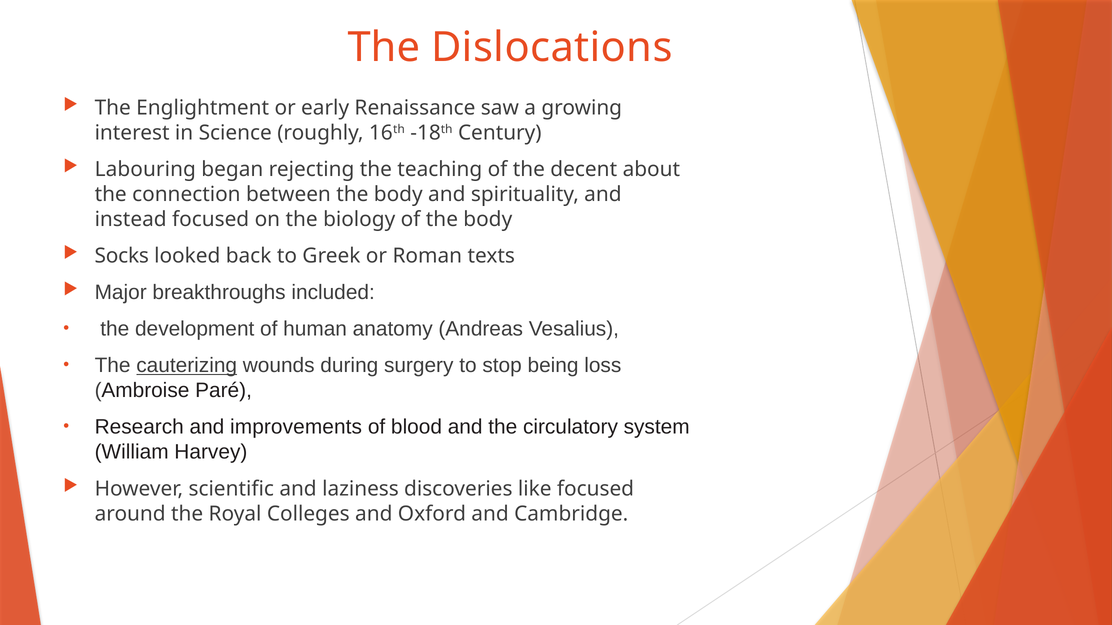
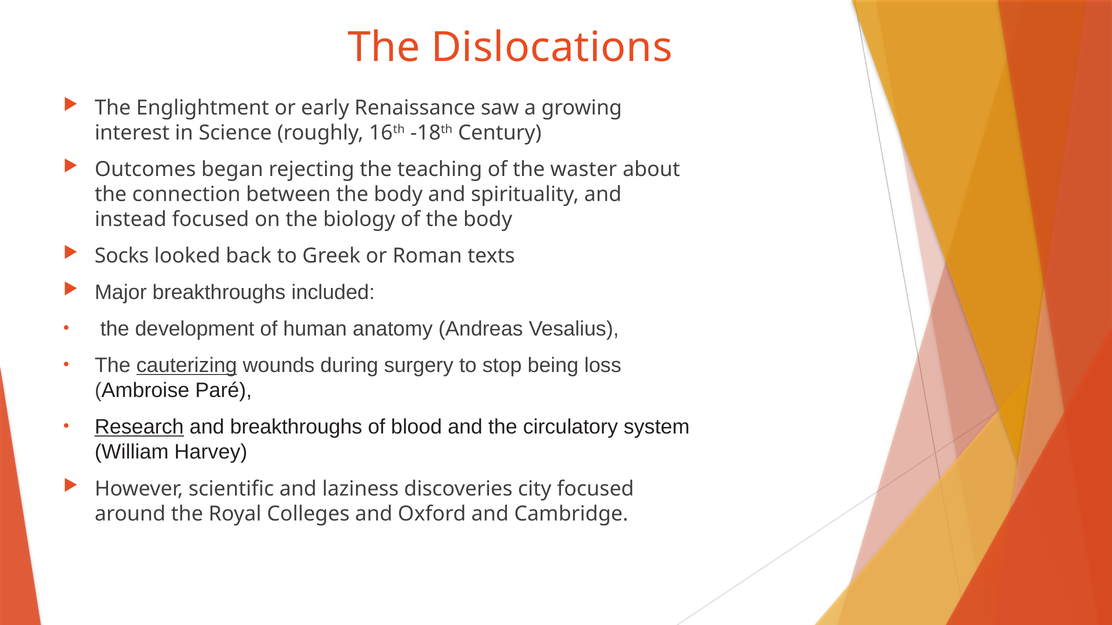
Labouring: Labouring -> Outcomes (145, 169)
decent: decent -> waster (584, 169)
Research underline: none -> present (139, 427)
and improvements: improvements -> breakthroughs (296, 427)
like: like -> city (535, 489)
